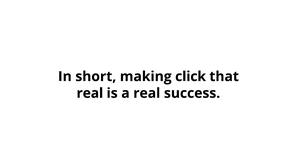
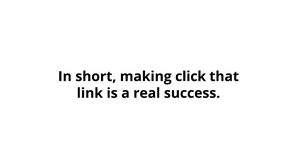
real: real -> link (90, 93)
